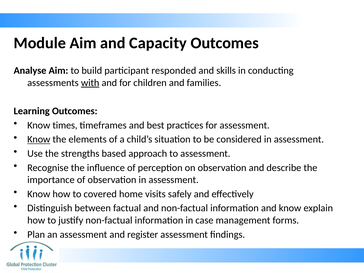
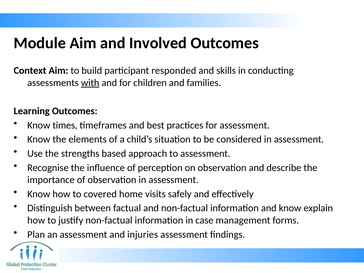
Capacity: Capacity -> Involved (158, 43)
Analyse: Analyse -> Context (30, 71)
Know underline: present -> none (39, 139)
register: register -> injuries (143, 234)
